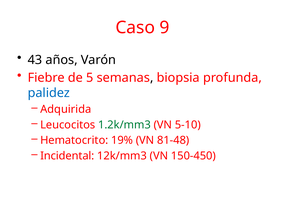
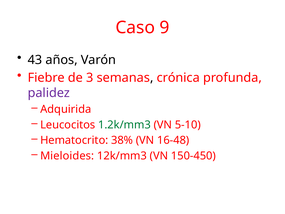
5: 5 -> 3 (90, 78)
biopsia: biopsia -> crónica (178, 78)
palidez colour: blue -> purple (49, 93)
19%: 19% -> 38% (122, 140)
81-48: 81-48 -> 16-48 (173, 140)
Incidental: Incidental -> Mieloides (67, 156)
